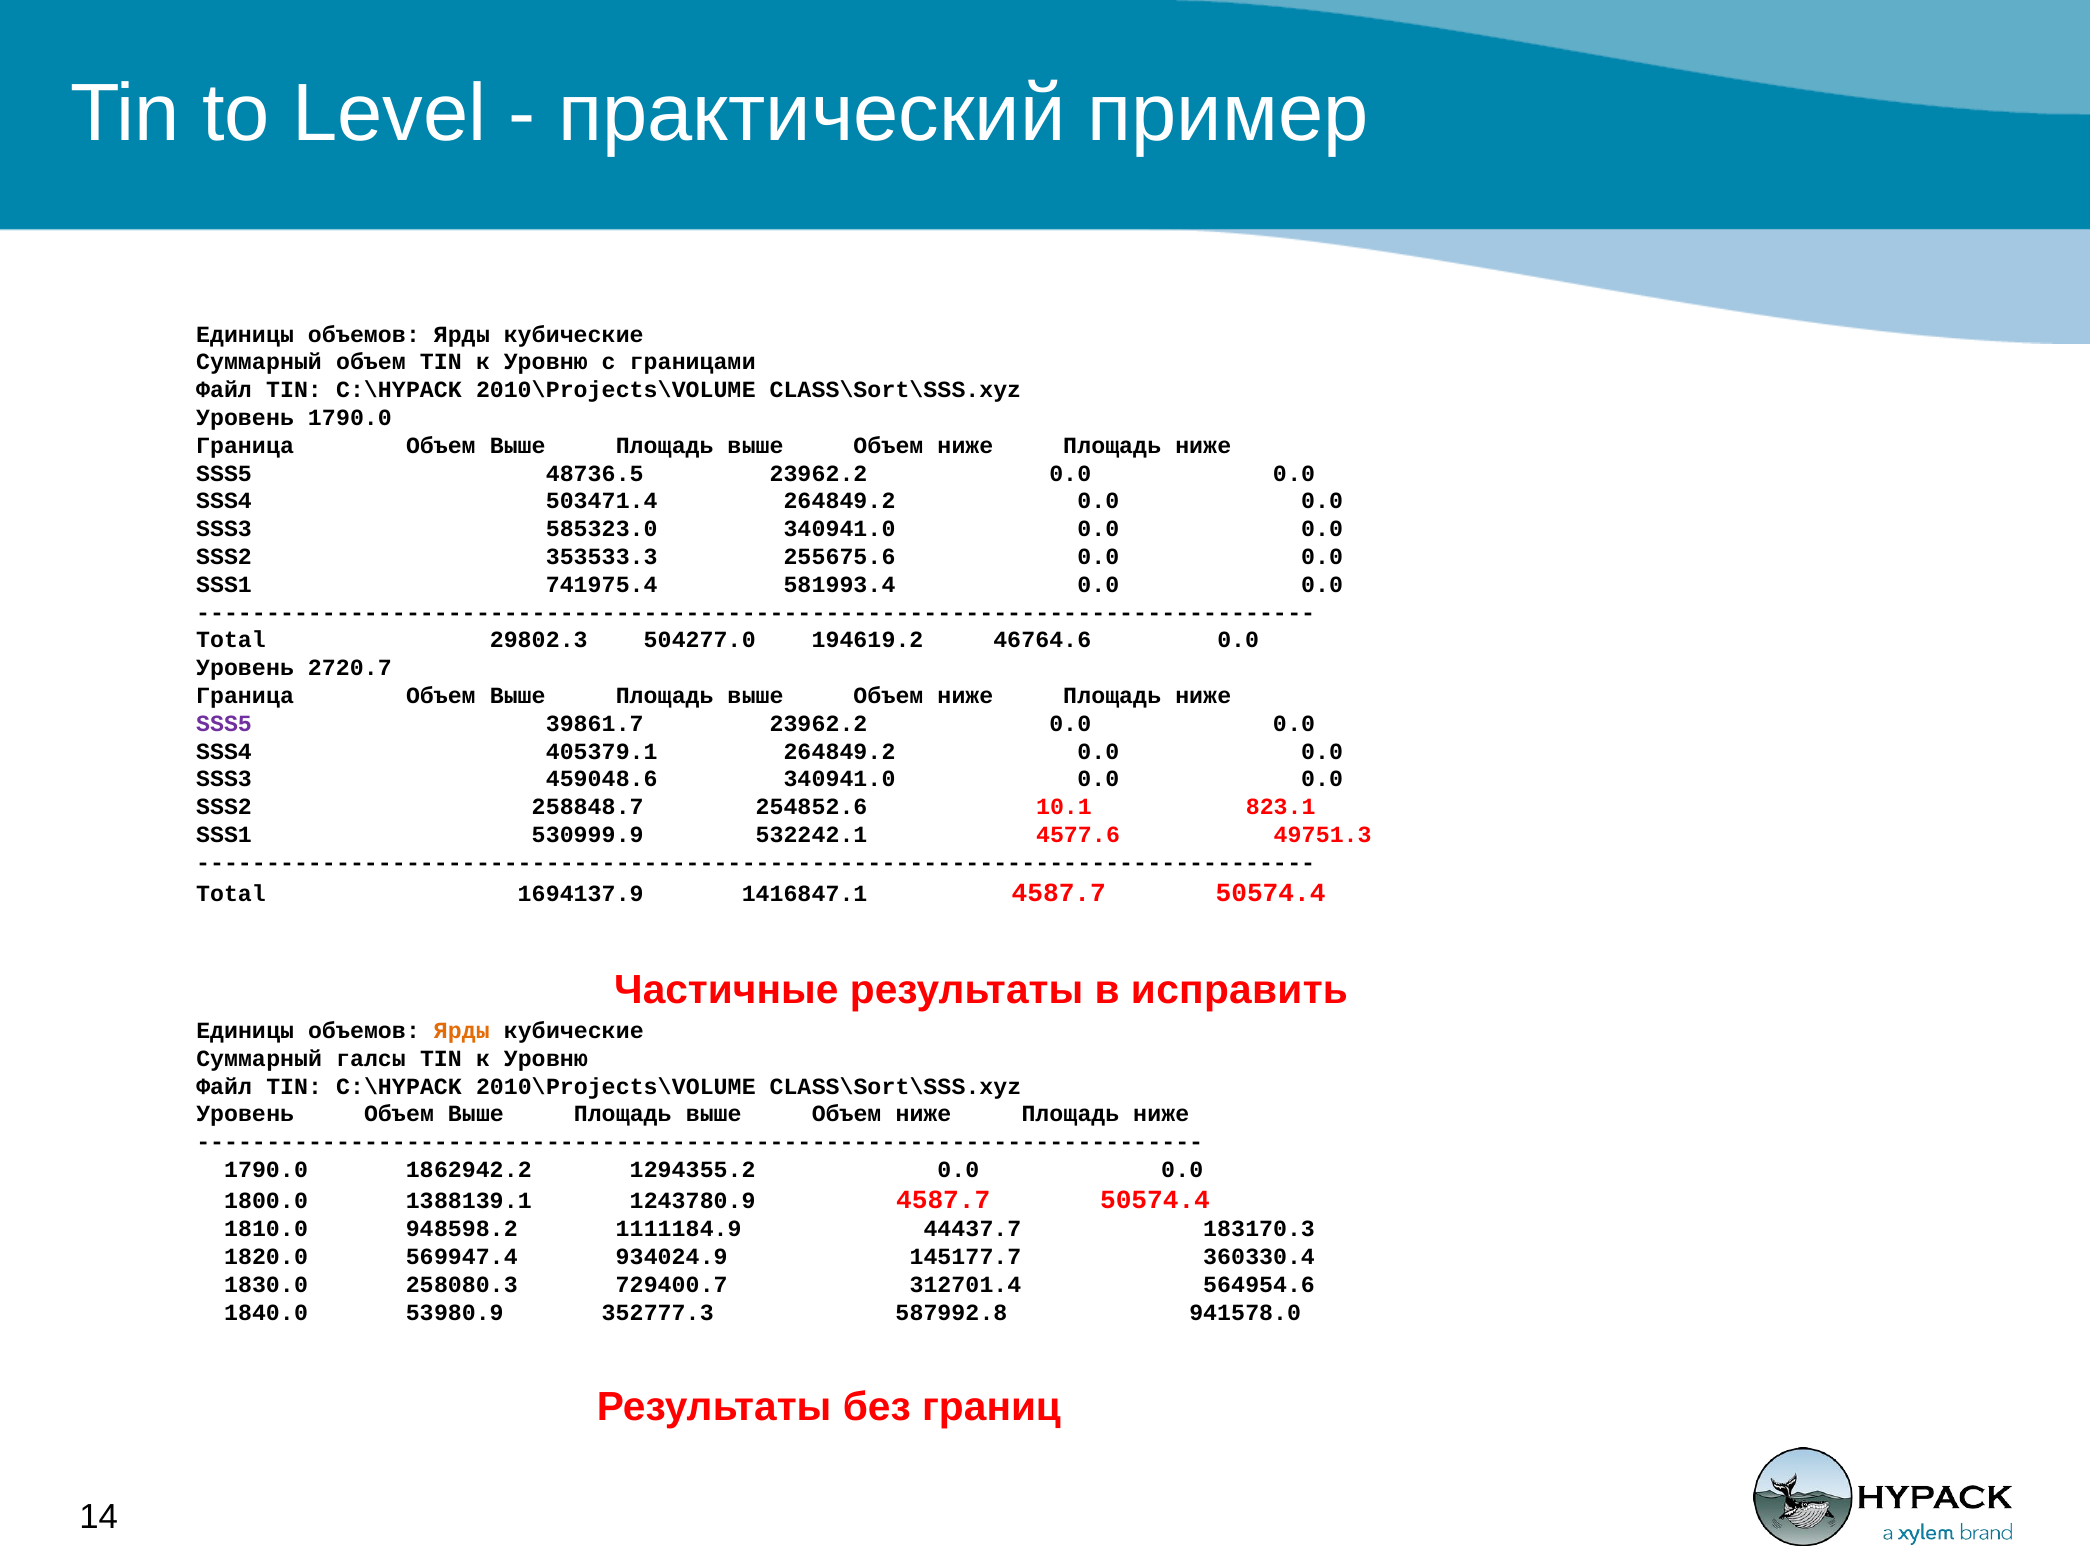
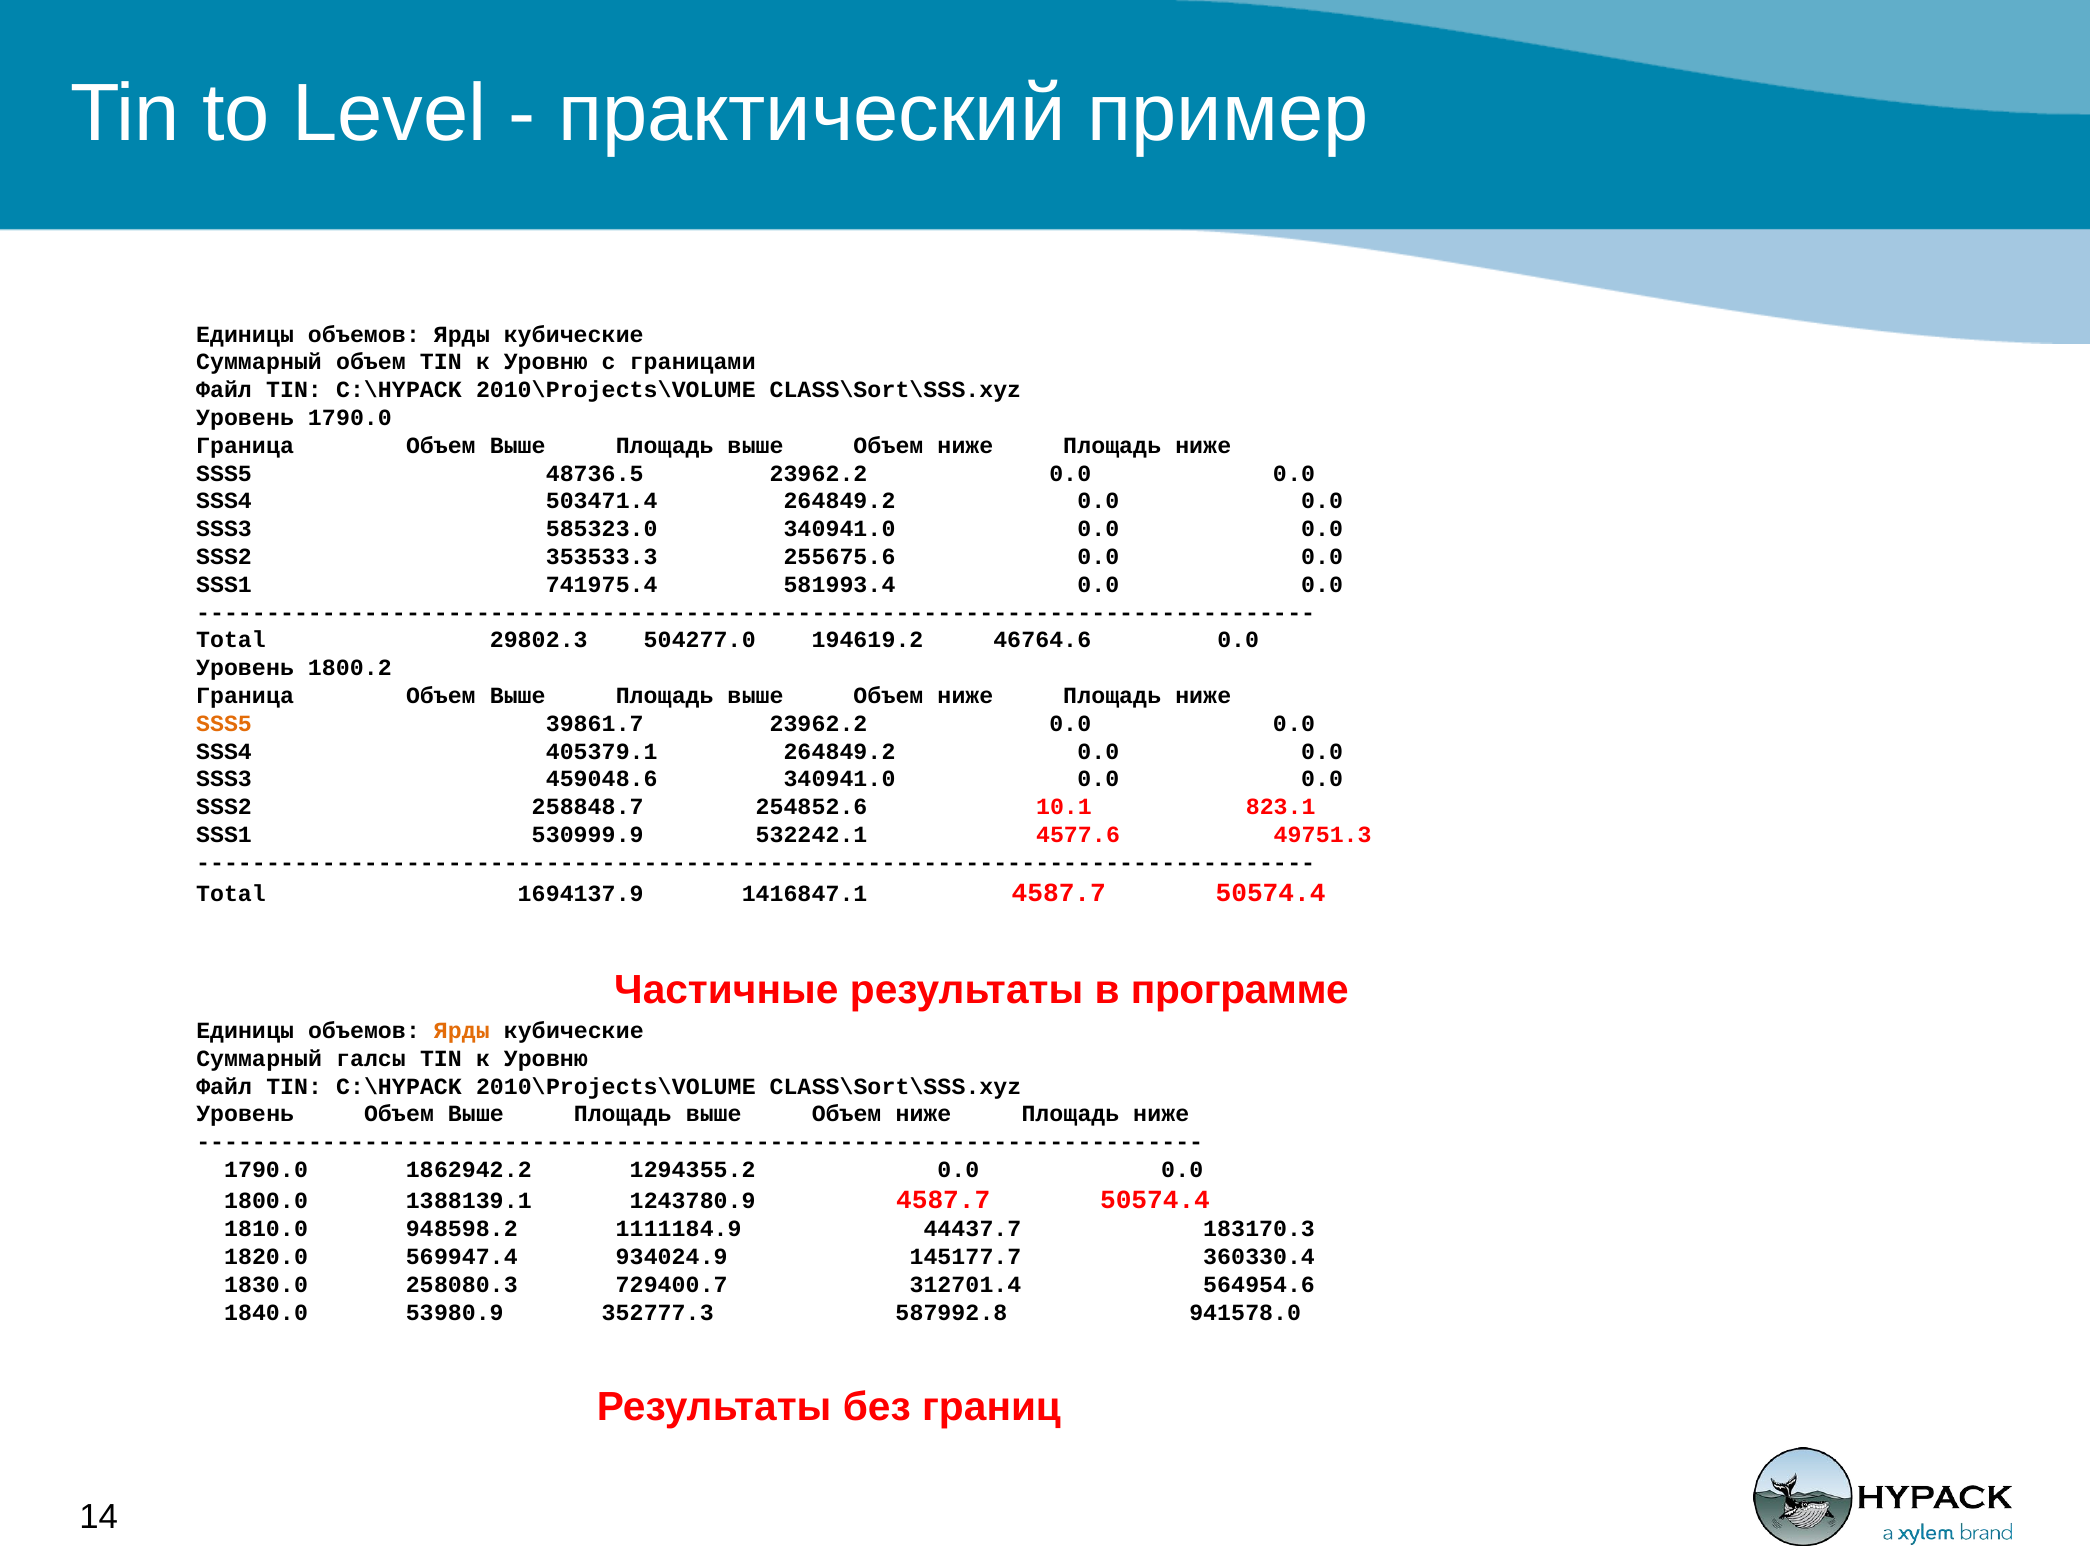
2720.7: 2720.7 -> 1800.2 (350, 668)
SSS5 colour: purple -> orange (224, 724)
исправить: исправить -> программе (1240, 991)
